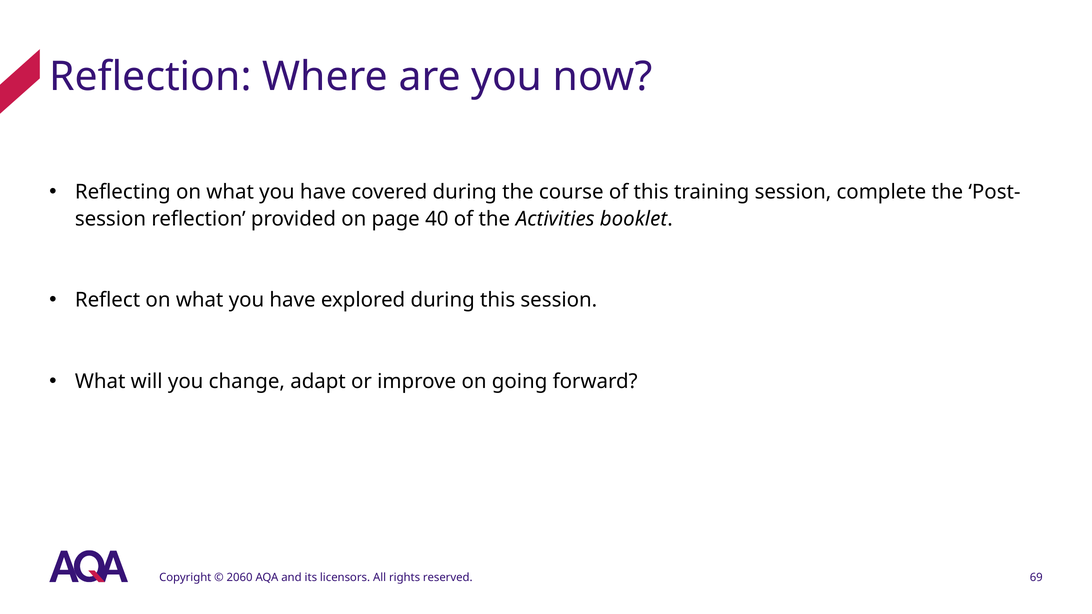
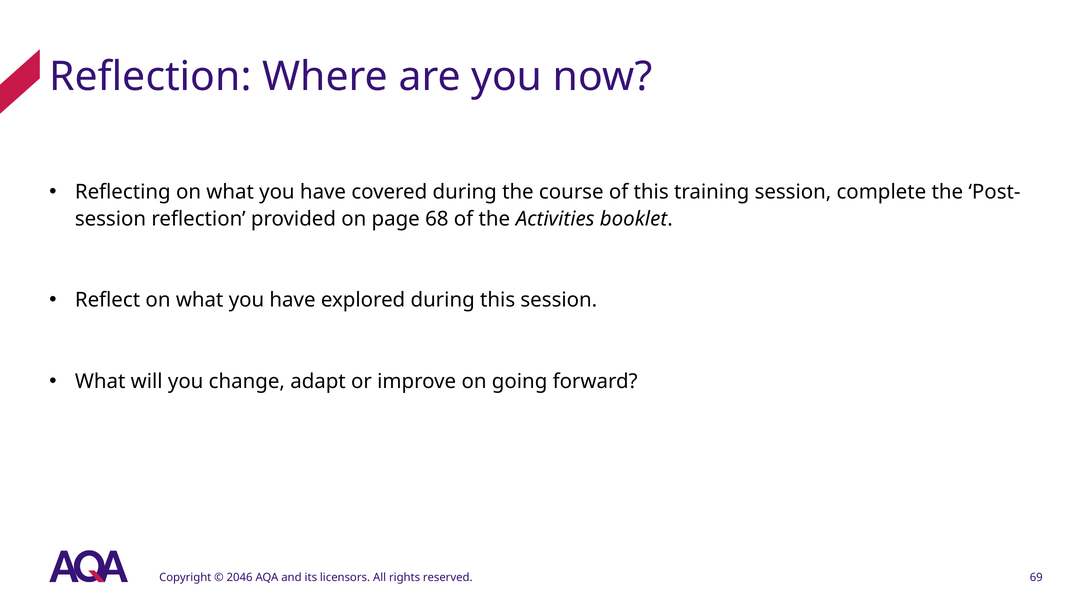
40: 40 -> 68 (437, 219)
2060: 2060 -> 2046 (240, 578)
